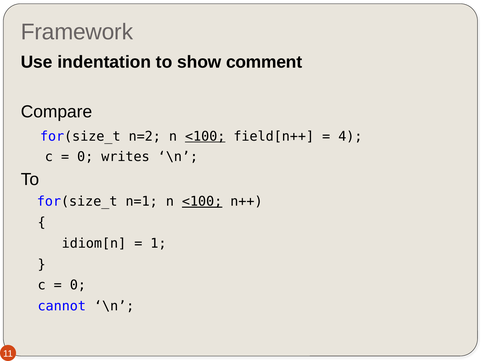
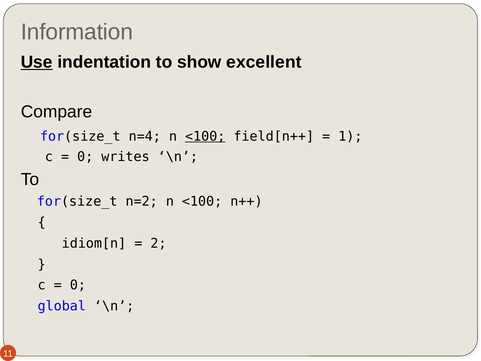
Framework: Framework -> Information (77, 32)
Use underline: none -> present (37, 62)
comment: comment -> excellent (264, 62)
n=2: n=2 -> n=4 (145, 136)
4: 4 -> 1 (350, 136)
n=1: n=1 -> n=2 (142, 201)
<100 underline: present -> none (202, 201)
1: 1 -> 2 (158, 243)
cannot: cannot -> global (62, 306)
